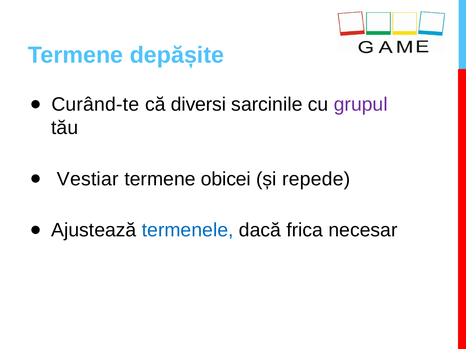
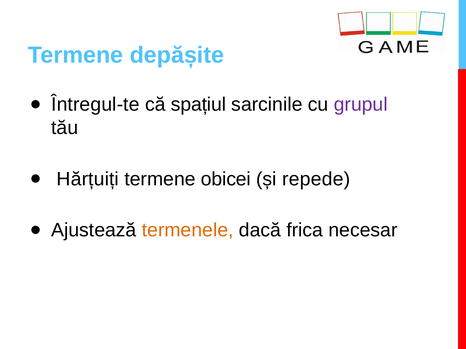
Curând-te: Curând-te -> Întregul-te (95, 105)
diversi: diversi -> spațiul (199, 105)
Vestiar: Vestiar -> Hărțuiți (88, 179)
termenele colour: blue -> orange (188, 230)
